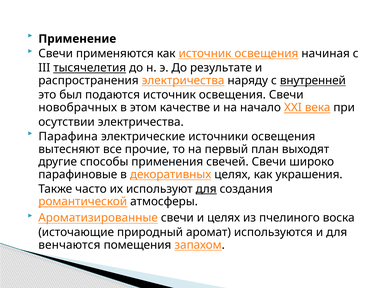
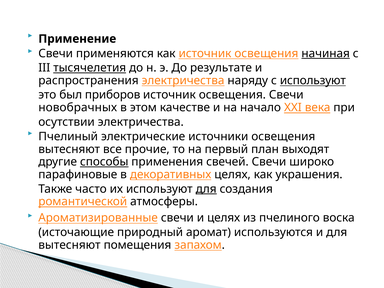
начиная underline: none -> present (326, 53)
с внутренней: внутренней -> используют (313, 80)
подаются: подаются -> приборов (113, 95)
Парафина: Парафина -> Пчелиный (68, 137)
способы underline: none -> present (104, 162)
венчаются: венчаются -> вытесняют (69, 245)
